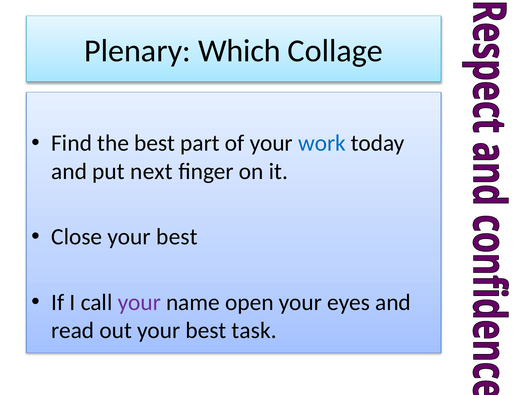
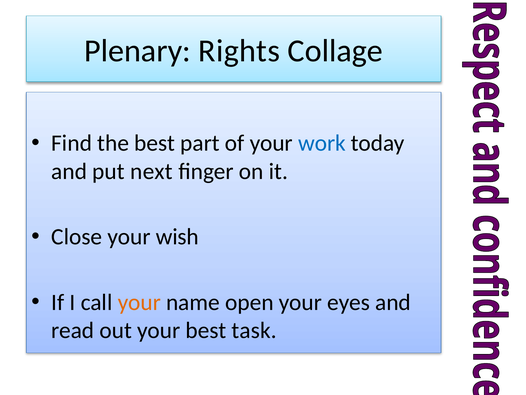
Which: Which -> Rights (239, 51)
Close your best: best -> wish (177, 237)
your colour: purple -> orange (139, 302)
